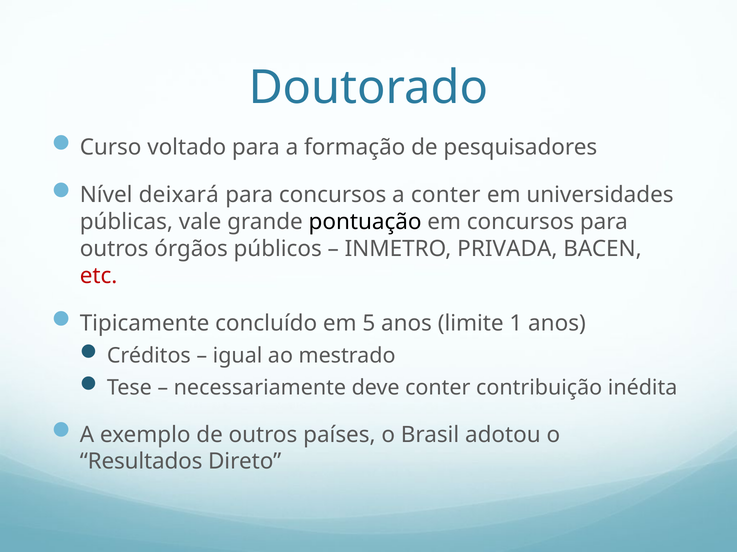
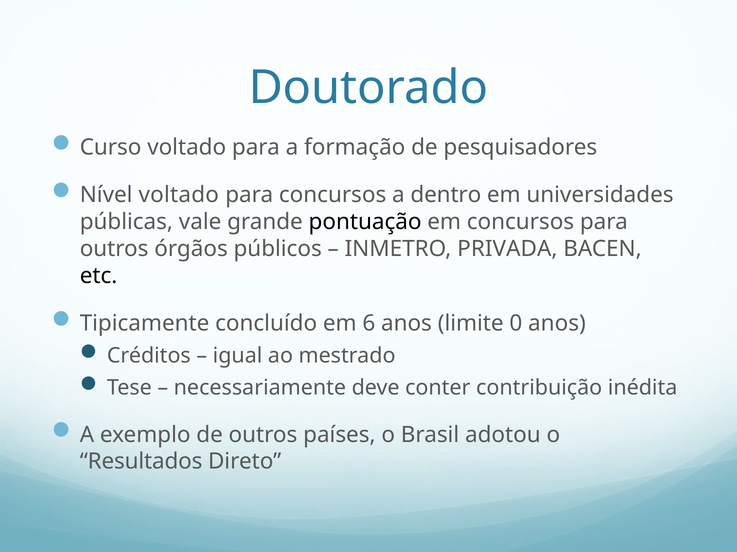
Nível deixará: deixará -> voltado (179, 195)
a conter: conter -> dentro (446, 195)
etc colour: red -> black (99, 276)
5: 5 -> 6 (369, 324)
1: 1 -> 0 (516, 324)
